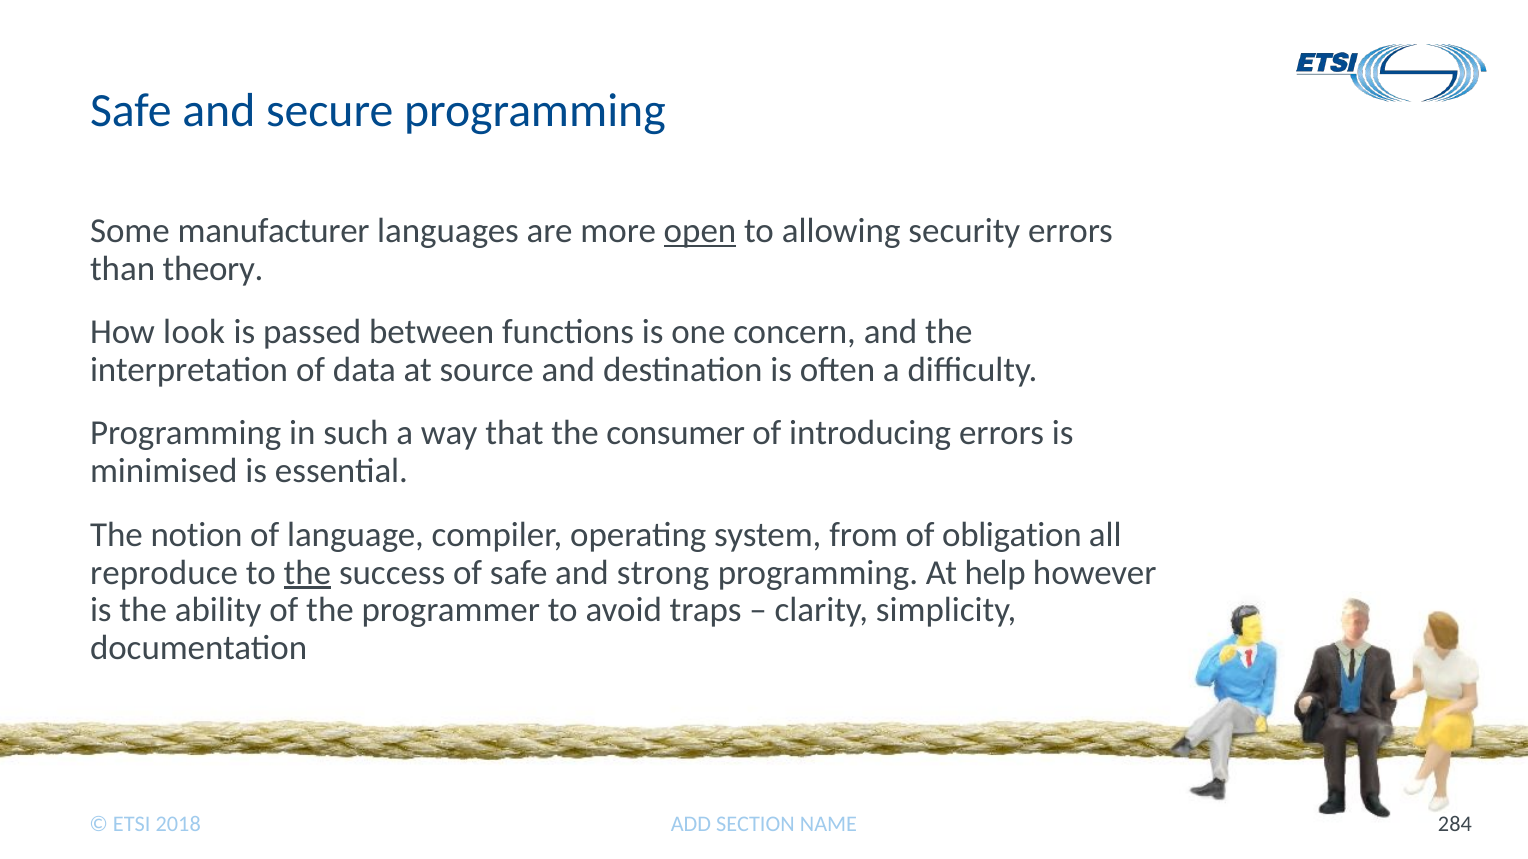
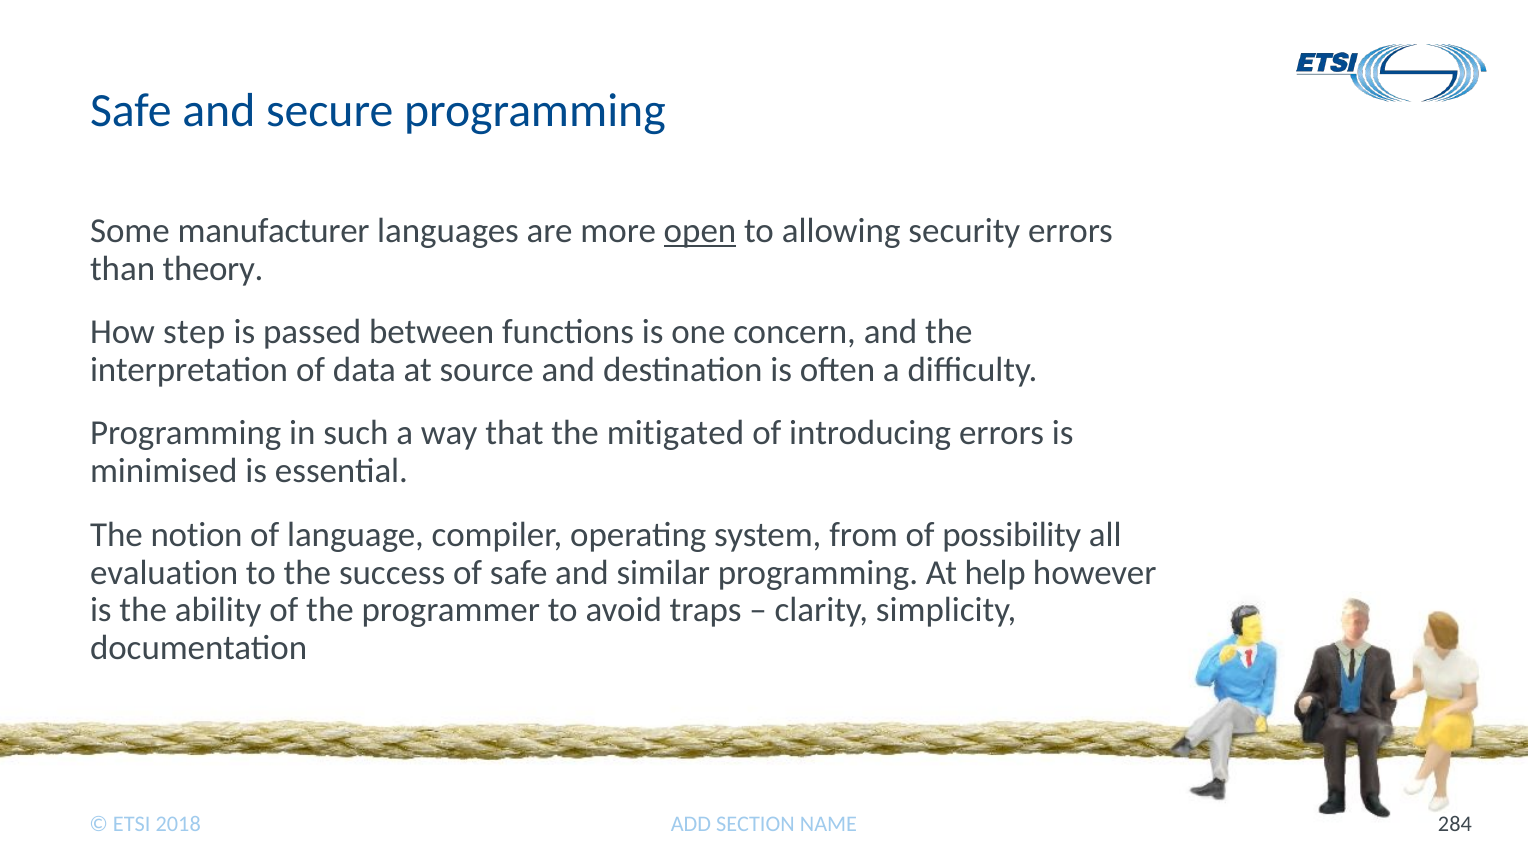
look: look -> step (194, 332)
consumer: consumer -> mitigated (676, 434)
obligation: obligation -> possibility (1012, 535)
reproduce: reproduce -> evaluation (164, 573)
the underline: present -> none (307, 573)
strong: strong -> similar (663, 573)
